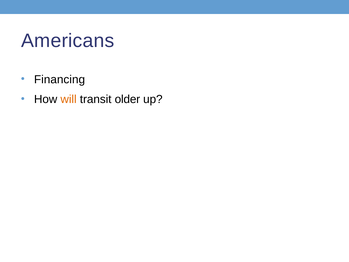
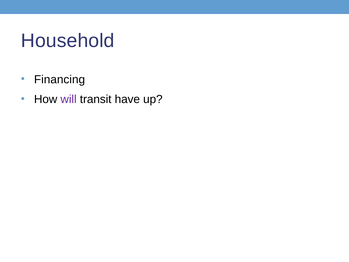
Americans: Americans -> Household (68, 41)
will colour: orange -> purple (69, 99)
older: older -> have (127, 99)
